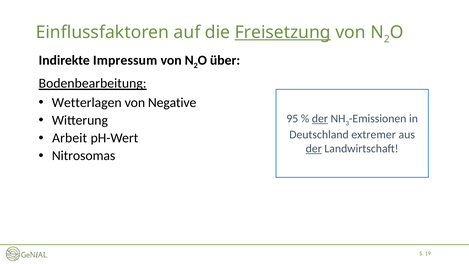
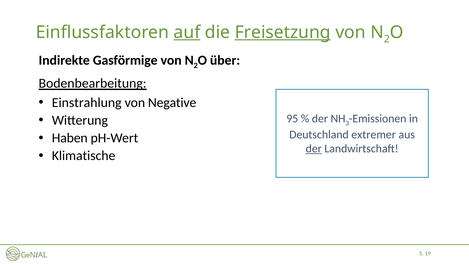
auf underline: none -> present (187, 32)
Impressum: Impressum -> Gasförmige (125, 60)
Wetterlagen: Wetterlagen -> Einstrahlung (87, 103)
der underline: present -> none (320, 118)
Arbeit: Arbeit -> Haben (70, 138)
Nitrosomas: Nitrosomas -> Klimatische (84, 156)
